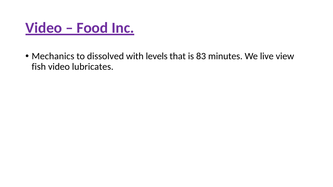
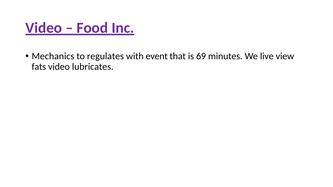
dissolved: dissolved -> regulates (105, 56)
levels: levels -> event (157, 56)
83: 83 -> 69 (201, 56)
fish: fish -> fats (39, 67)
